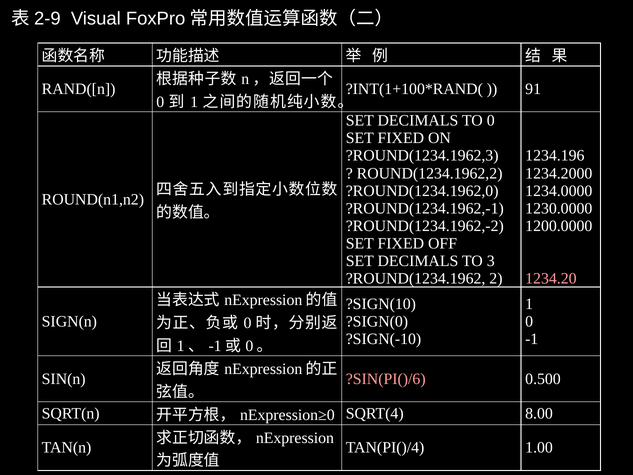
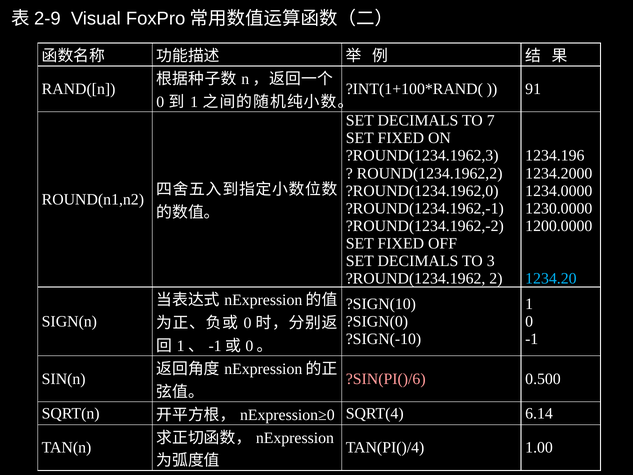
TO 0: 0 -> 7 (491, 121)
1234.20 colour: pink -> light blue (551, 278)
8.00: 8.00 -> 6.14 (539, 413)
